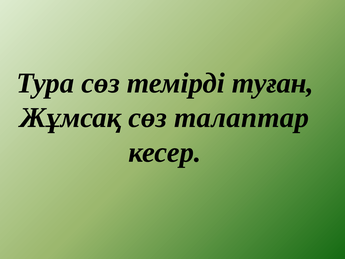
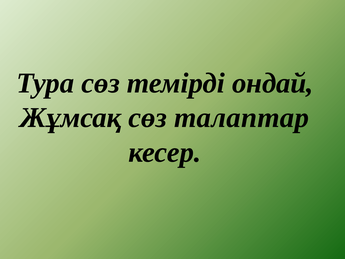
туған: туған -> ондай (273, 83)
